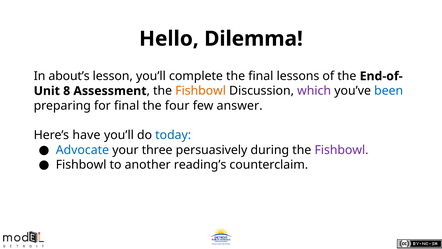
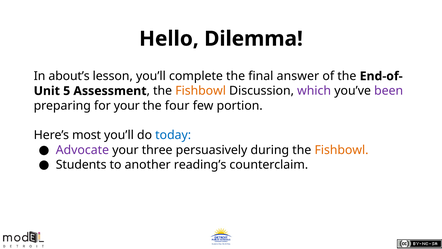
lessons: lessons -> answer (298, 76)
8: 8 -> 5 (67, 91)
been colour: blue -> purple (389, 91)
for final: final -> your (127, 106)
answer: answer -> portion (240, 106)
have: have -> most (87, 135)
Advocate colour: blue -> purple (82, 150)
Fishbowl colour: purple -> orange (341, 150)
Fishbowl: Fishbowl -> Students (81, 164)
